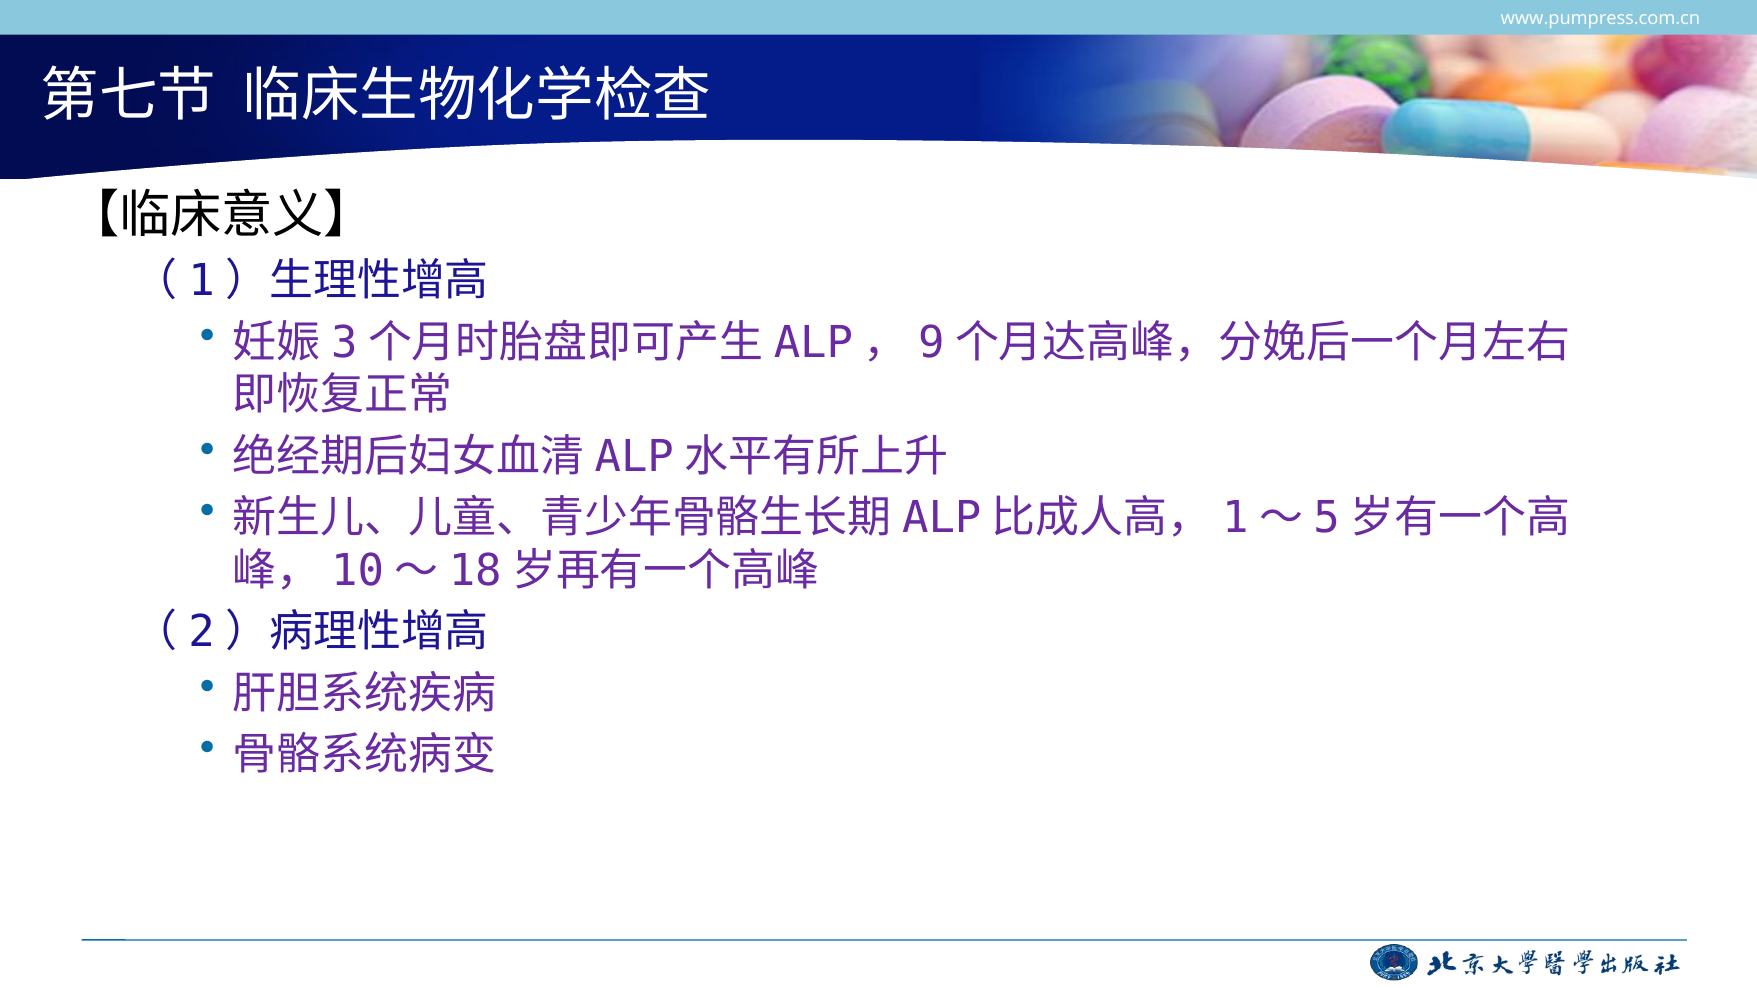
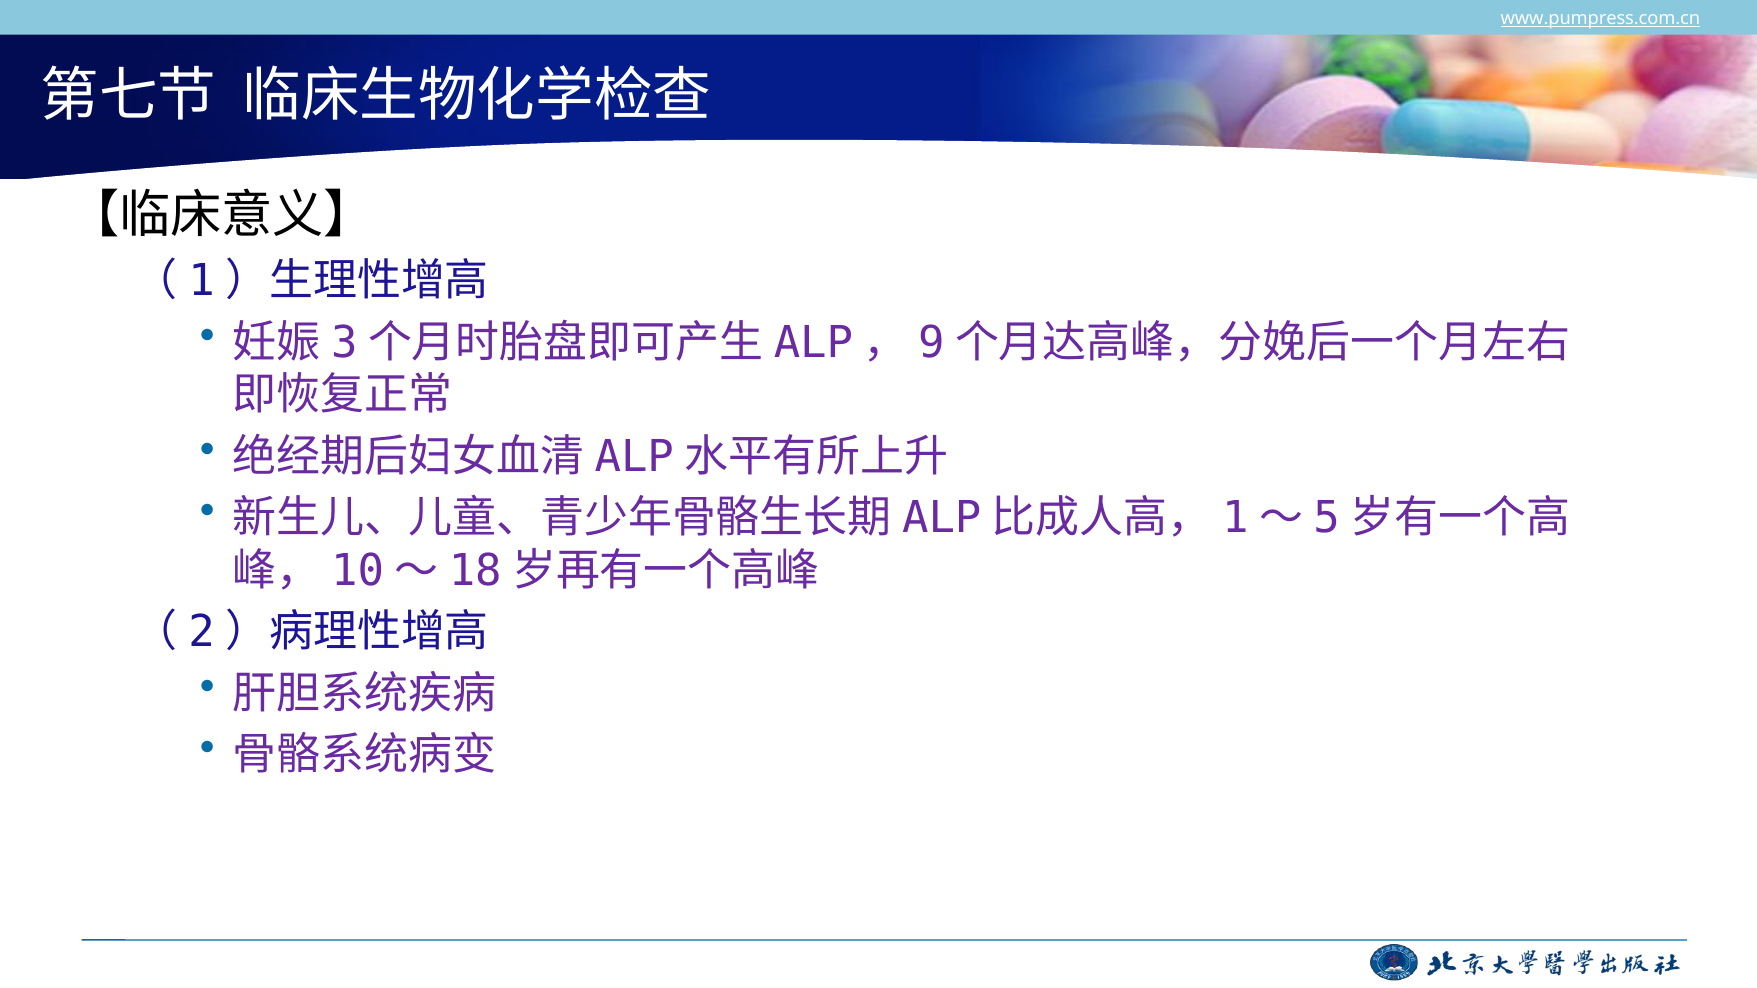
www.pumpress.com.cn underline: none -> present (1600, 19)
